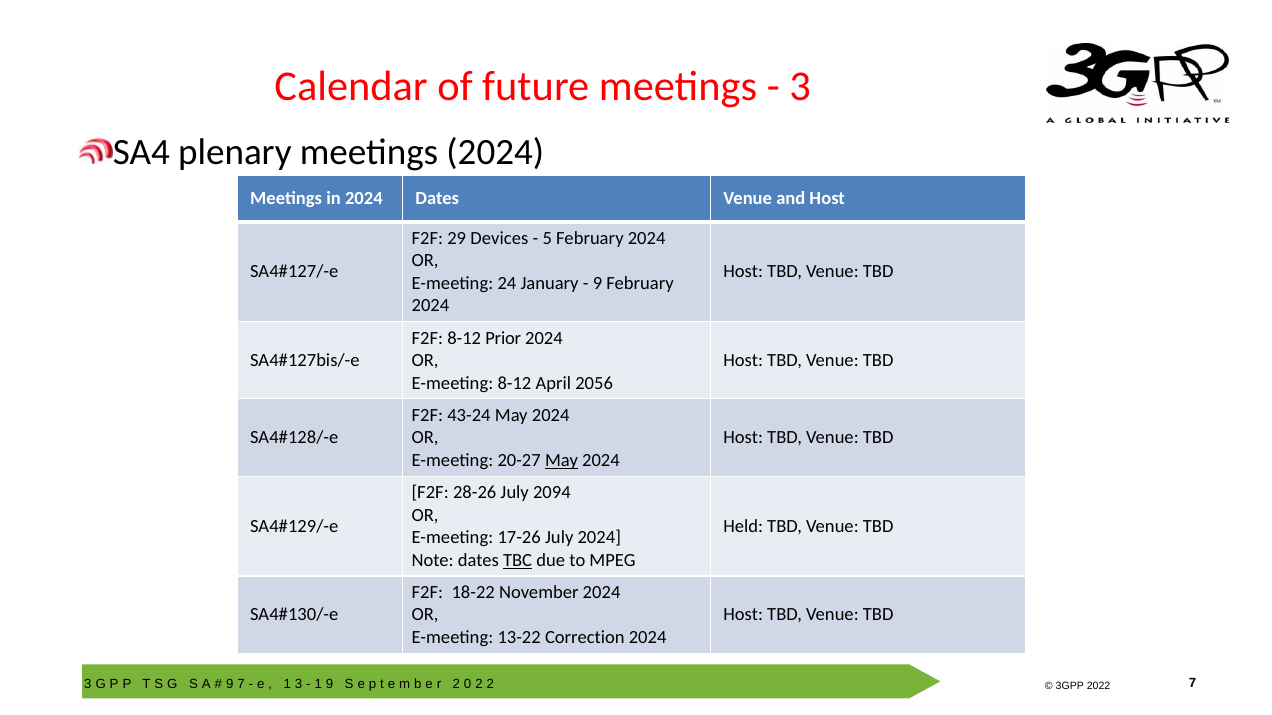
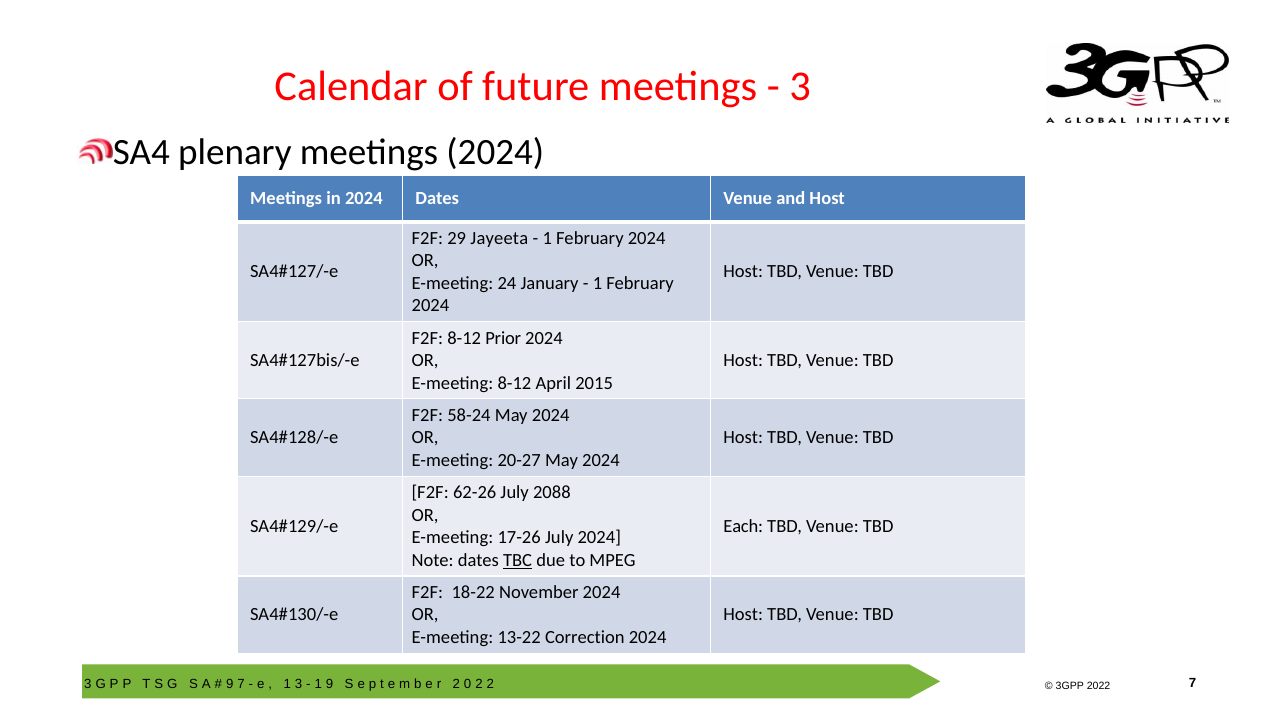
Devices: Devices -> Jayeeta (499, 238)
5: 5 -> 1 (547, 238)
9: 9 -> 1 (597, 283)
2056: 2056 -> 2015 (594, 383)
43-24: 43-24 -> 58-24 (469, 416)
May underline: present -> none (562, 461)
28-26: 28-26 -> 62-26 (475, 493)
2094: 2094 -> 2088 (552, 493)
Held: Held -> Each (743, 526)
